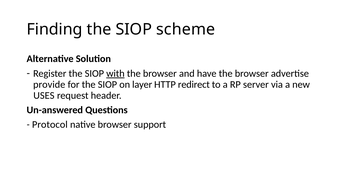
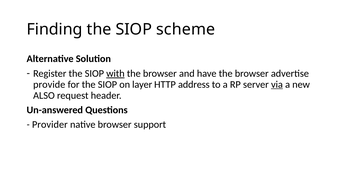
redirect: redirect -> address (194, 85)
via underline: none -> present (277, 85)
USES: USES -> ALSO (44, 96)
Protocol: Protocol -> Provider (50, 125)
